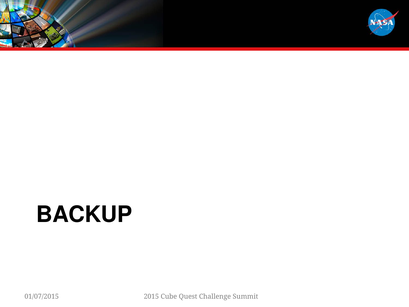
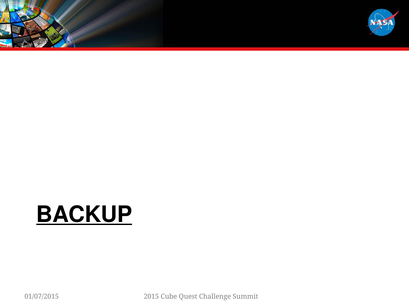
BACKUP underline: none -> present (84, 214)
